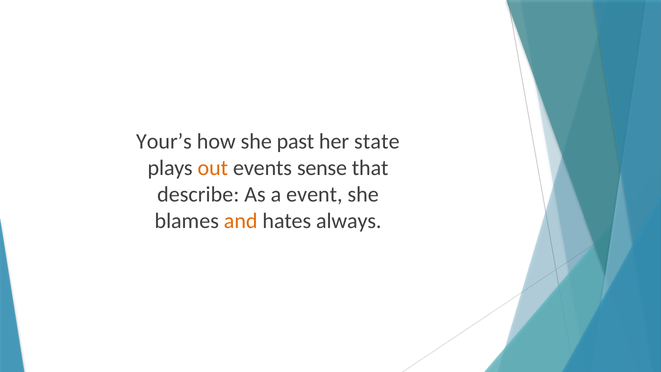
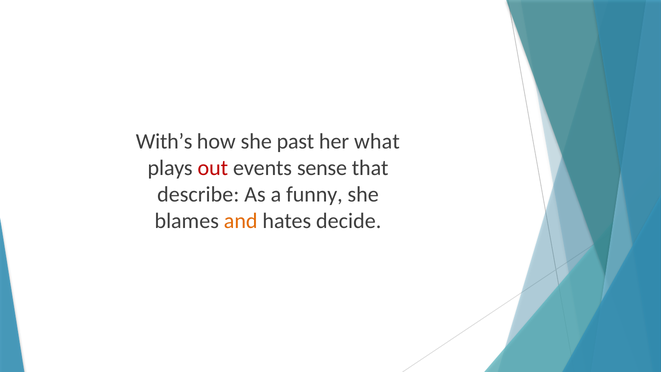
Your’s: Your’s -> With’s (164, 142)
state: state -> what (377, 142)
out colour: orange -> red (213, 168)
event: event -> funny (314, 194)
always: always -> decide (349, 221)
